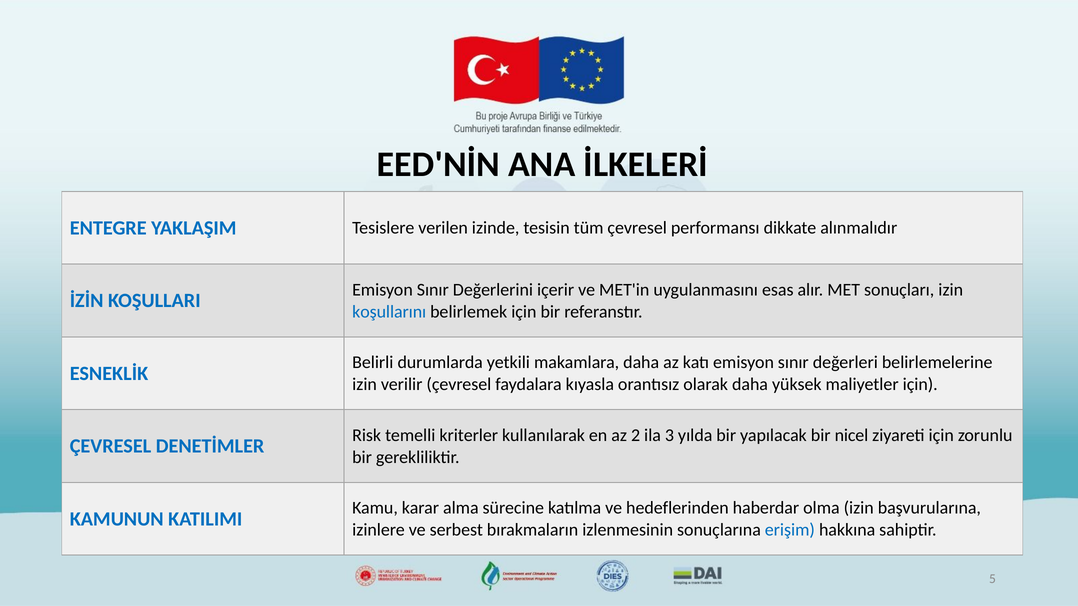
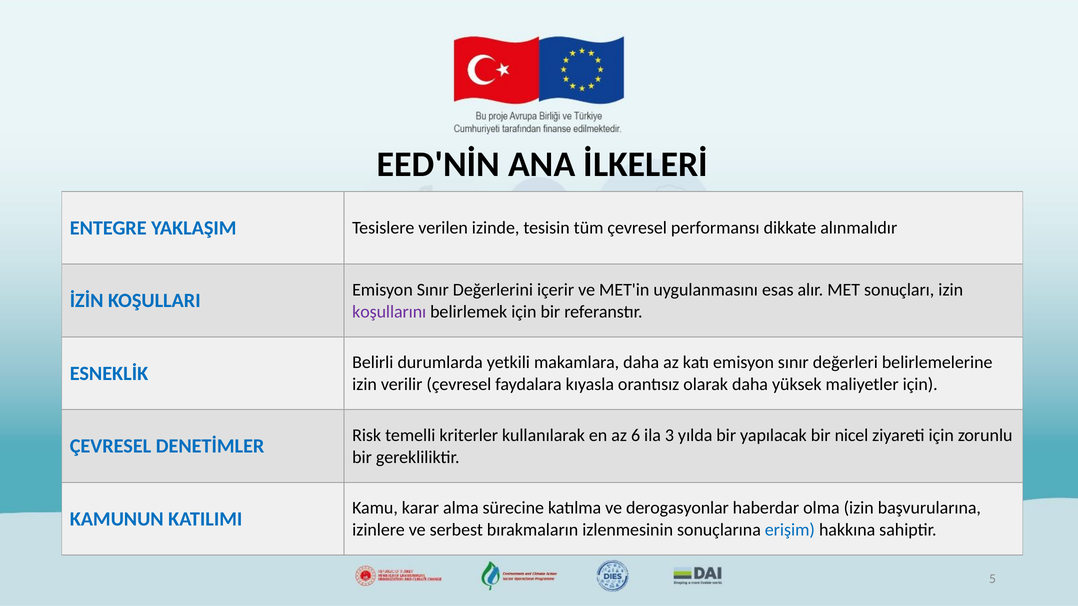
koşullarını colour: blue -> purple (389, 312)
2: 2 -> 6 (636, 435)
hedeflerinden: hedeflerinden -> derogasyonlar (677, 508)
